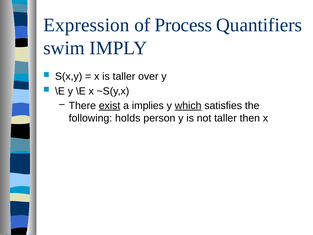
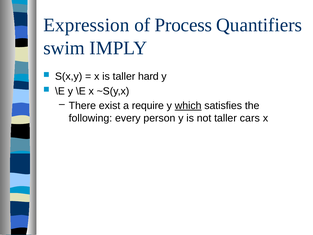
over: over -> hard (148, 76)
exist underline: present -> none (110, 106)
implies: implies -> require (148, 106)
holds: holds -> every (128, 118)
then: then -> cars (250, 118)
